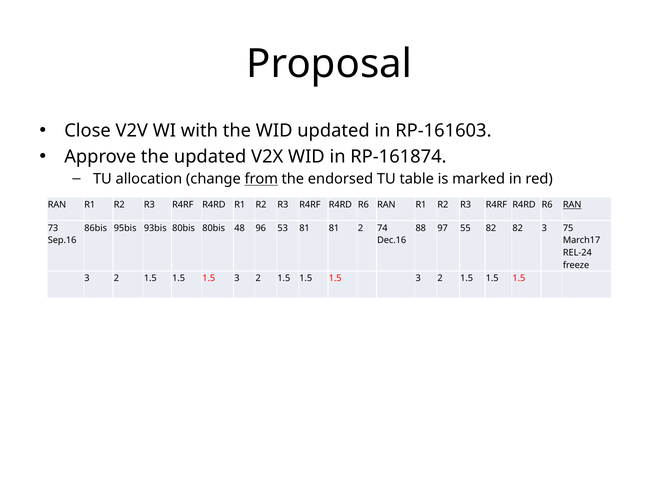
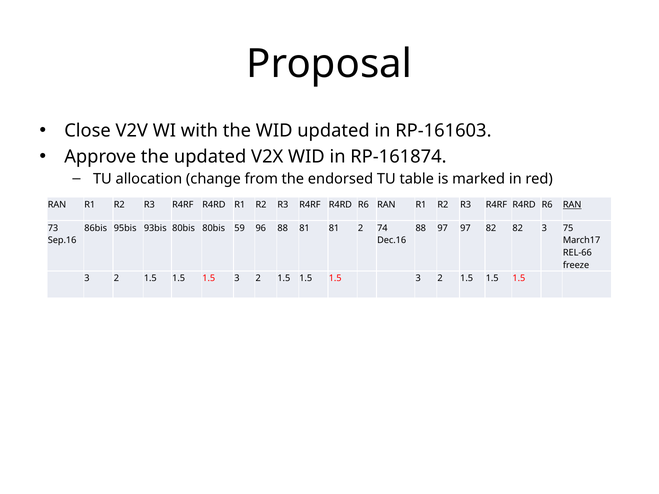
from underline: present -> none (261, 179)
48: 48 -> 59 (240, 228)
96 53: 53 -> 88 (283, 228)
97 55: 55 -> 97 (465, 228)
REL-24: REL-24 -> REL-66 (577, 253)
